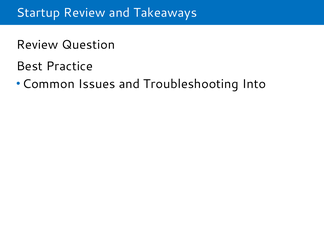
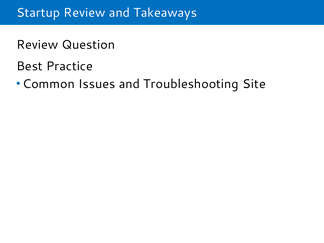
Into: Into -> Site (254, 84)
